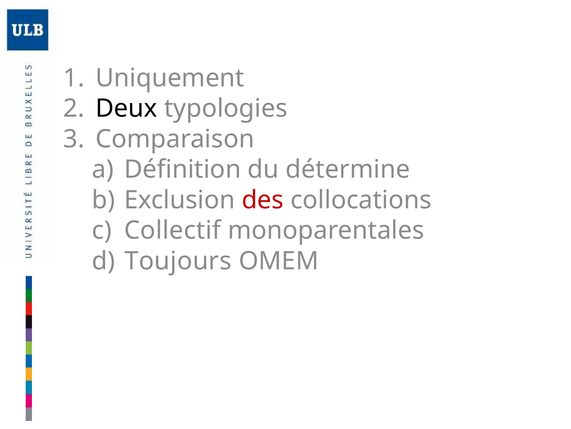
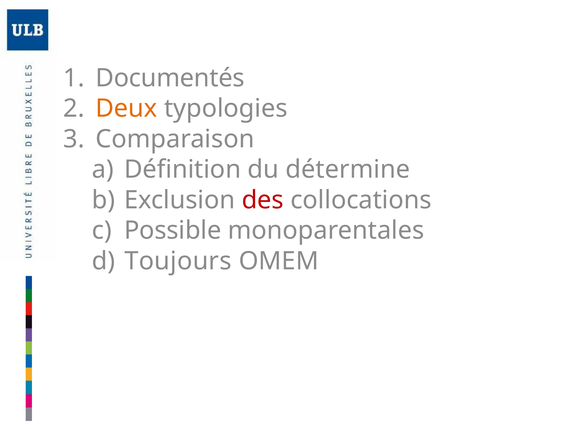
Uniquement: Uniquement -> Documentés (170, 78)
Deux colour: black -> orange (126, 108)
Collectif: Collectif -> Possible (173, 230)
